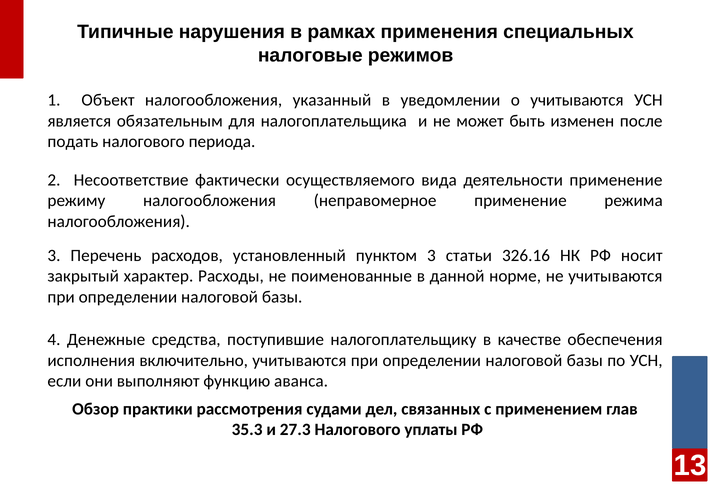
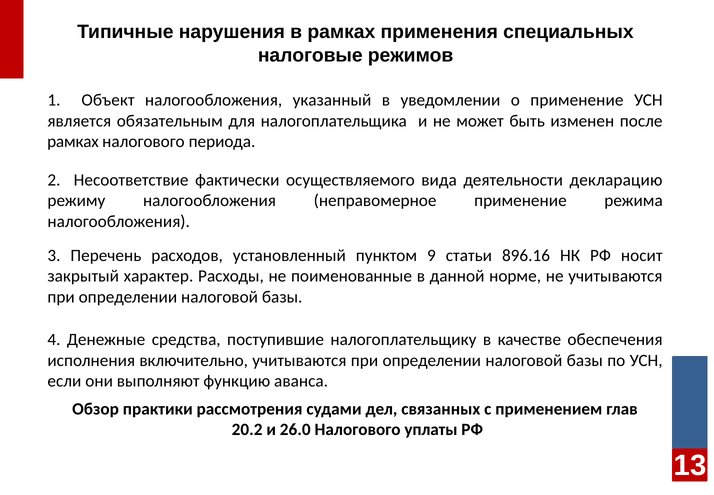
о учитываются: учитываются -> применение (577, 100)
подать: подать -> рамках (73, 142)
деятельности применение: применение -> декларацию (616, 180)
пунктом 3: 3 -> 9 (431, 255)
326.16: 326.16 -> 896.16 (526, 255)
35.3: 35.3 -> 20.2 (247, 429)
27.3: 27.3 -> 26.0 (295, 429)
